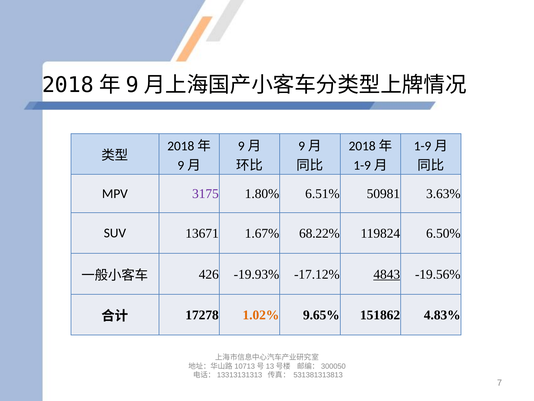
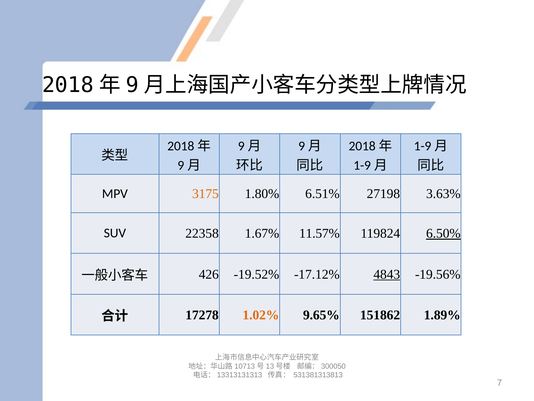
3175 colour: purple -> orange (205, 194)
50981: 50981 -> 27198 (383, 194)
13671: 13671 -> 22358 (202, 233)
68.22%: 68.22% -> 11.57% (319, 233)
6.50% underline: none -> present (443, 233)
-19.93%: -19.93% -> -19.52% (256, 274)
4.83%: 4.83% -> 1.89% (442, 315)
